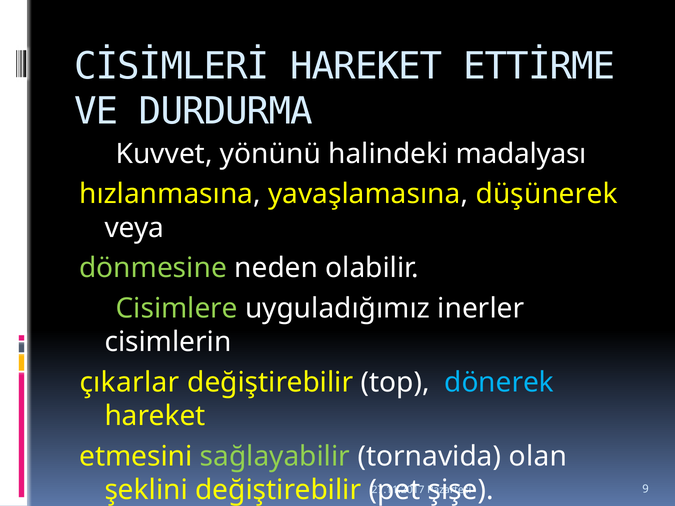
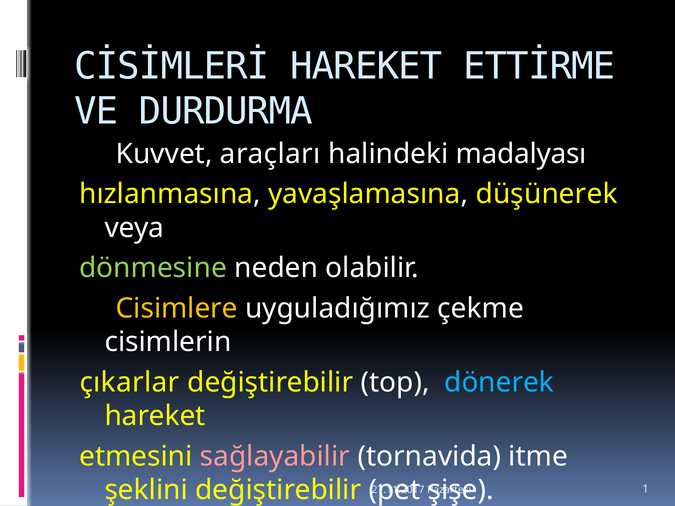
yönünü: yönünü -> araçları (270, 154)
Cisimlere colour: light green -> yellow (177, 309)
inerler: inerler -> çekme (481, 309)
sağlayabilir colour: light green -> pink (275, 457)
olan: olan -> itme (538, 457)
9: 9 -> 1 (645, 489)
